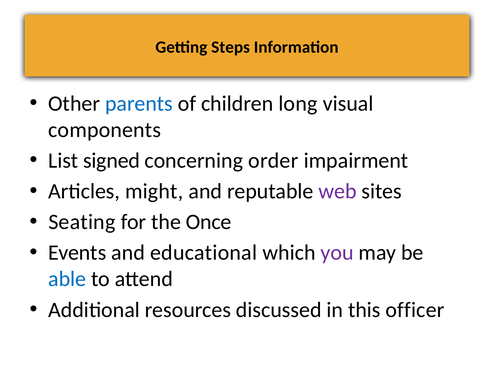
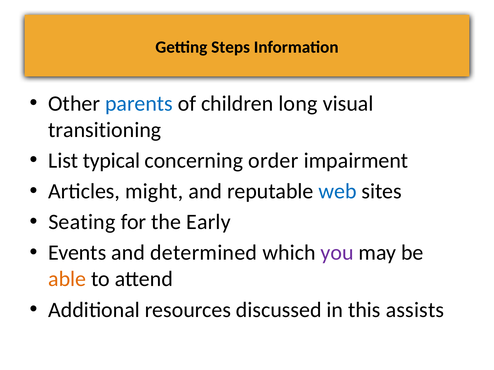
components: components -> transitioning (105, 130)
signed: signed -> typical (111, 161)
web colour: purple -> blue (338, 192)
Once: Once -> Early (208, 222)
educational: educational -> determined (204, 253)
able colour: blue -> orange (67, 279)
officer: officer -> assists (415, 310)
